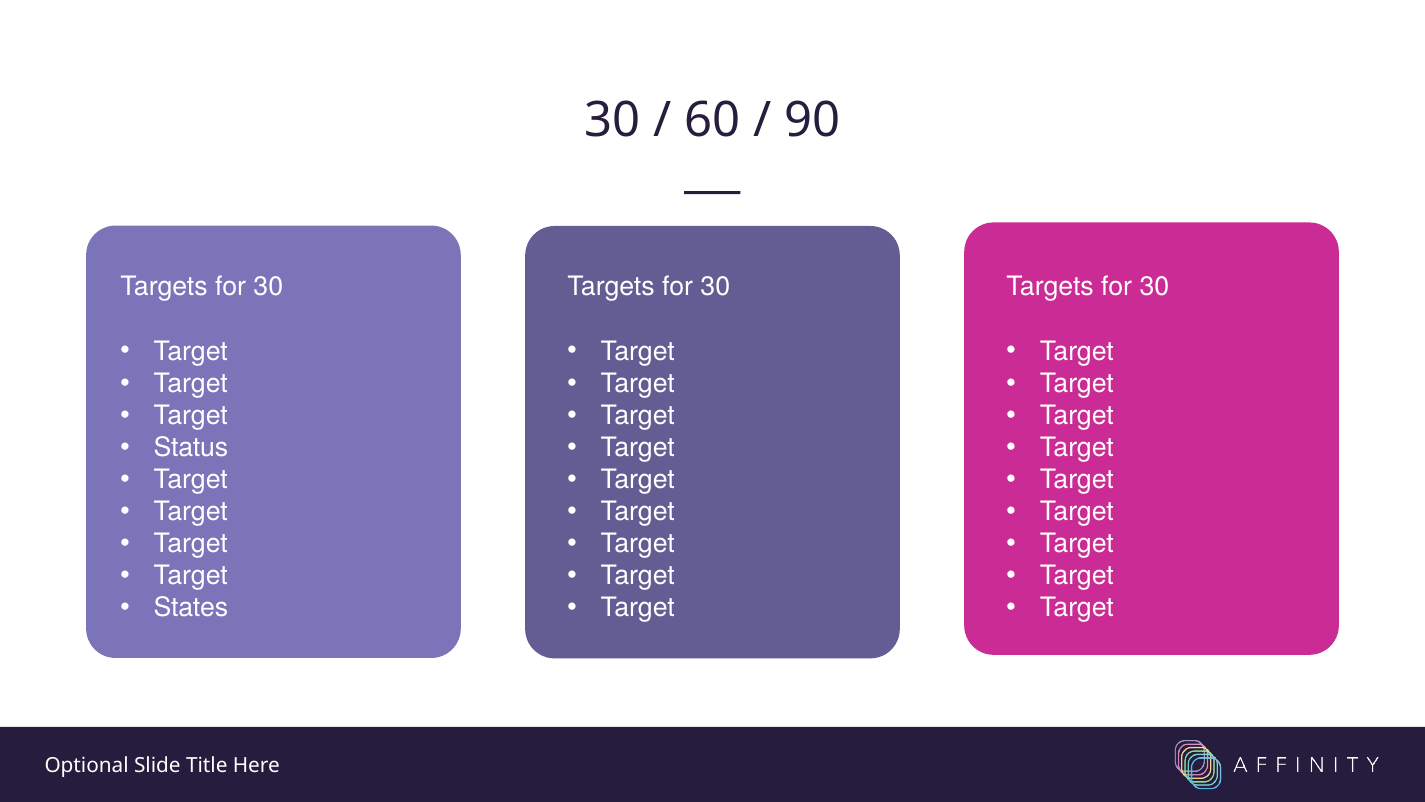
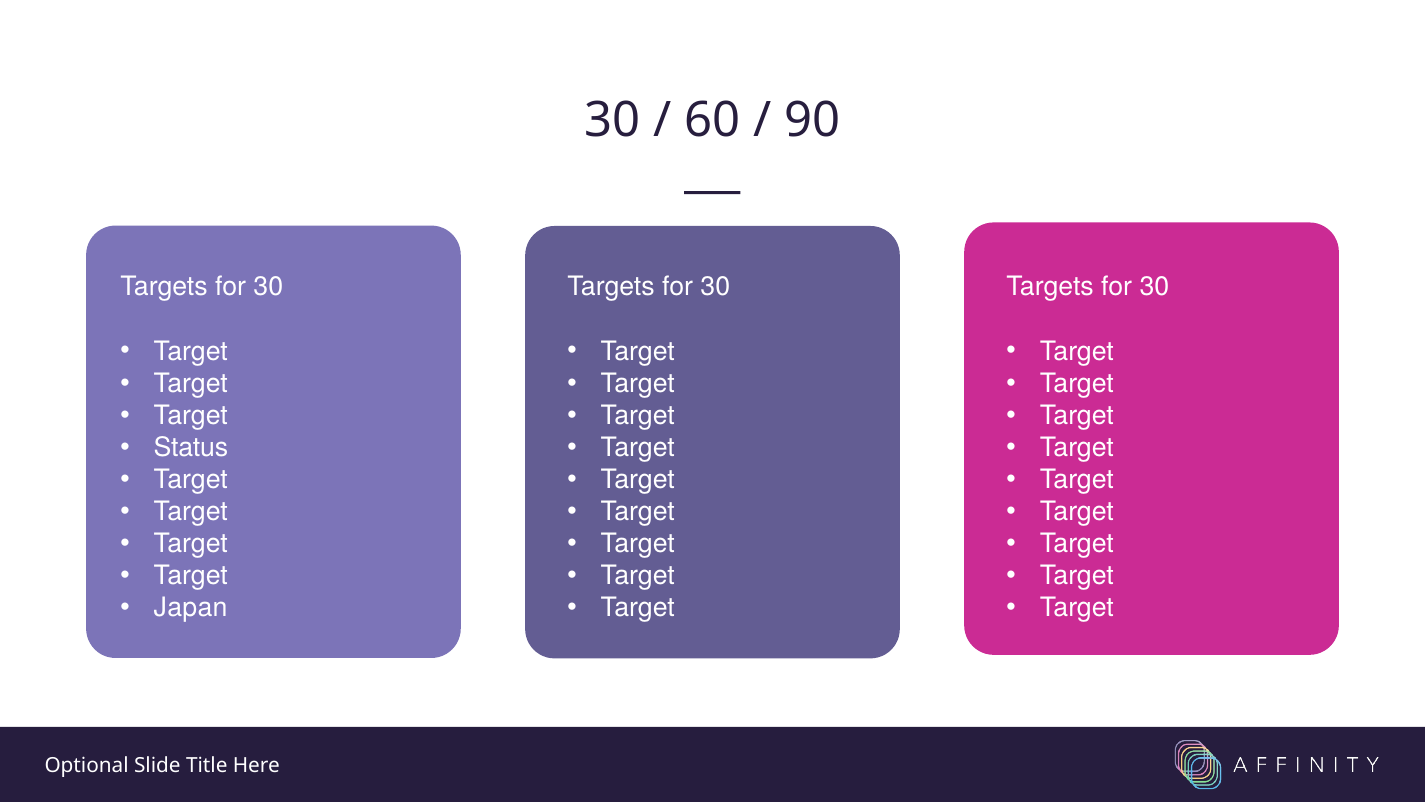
States: States -> Japan (191, 608)
